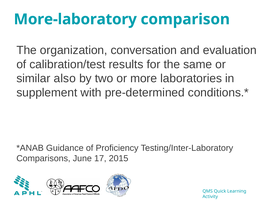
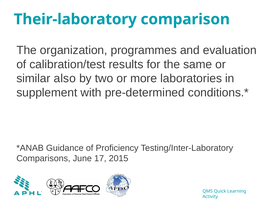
More-laboratory: More-laboratory -> Their-laboratory (75, 19)
conversation: conversation -> programmes (144, 50)
